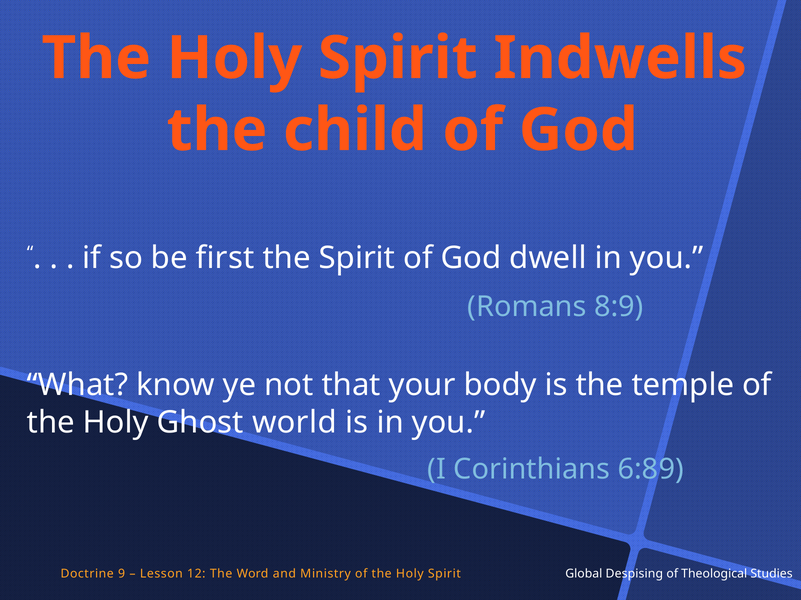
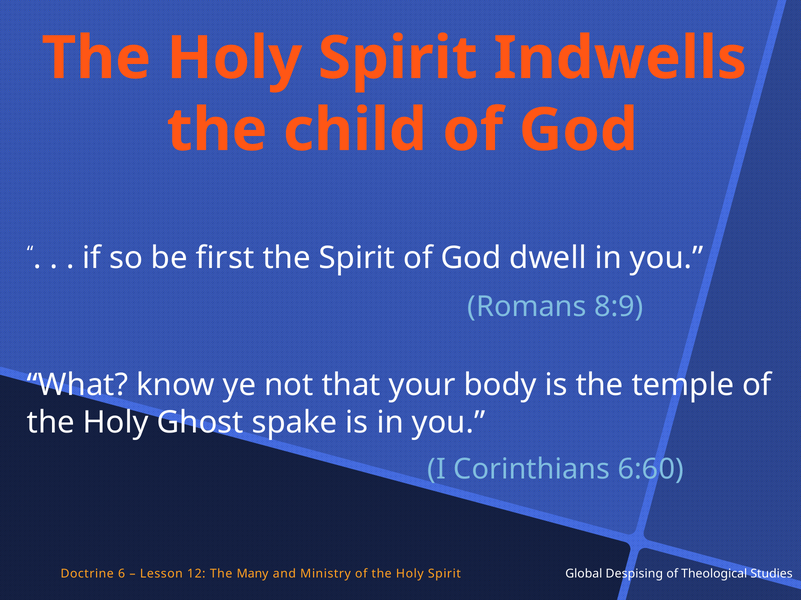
world: world -> spake (295, 423)
6:89: 6:89 -> 6:60 (651, 470)
9: 9 -> 6 (122, 574)
Word: Word -> Many (253, 574)
